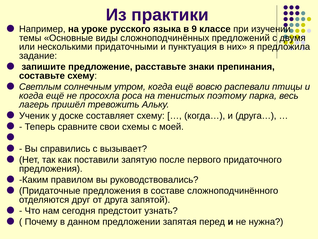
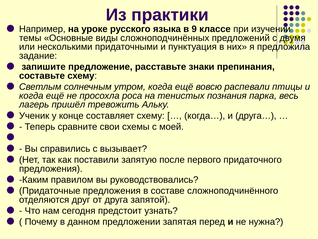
поэтому: поэтому -> познания (227, 96)
доске: доске -> конце (71, 115)
